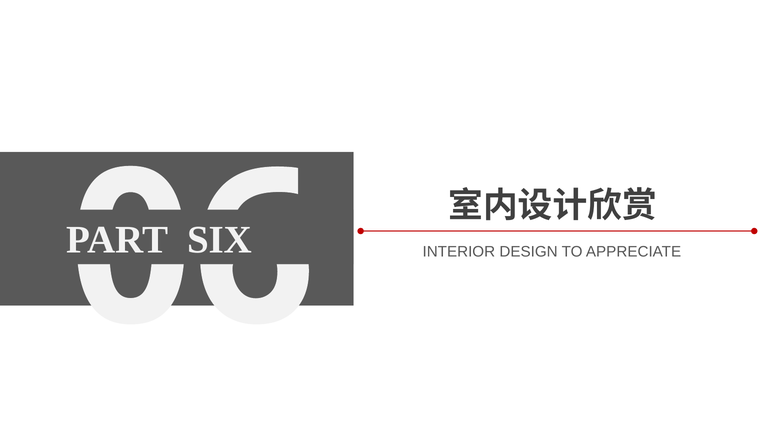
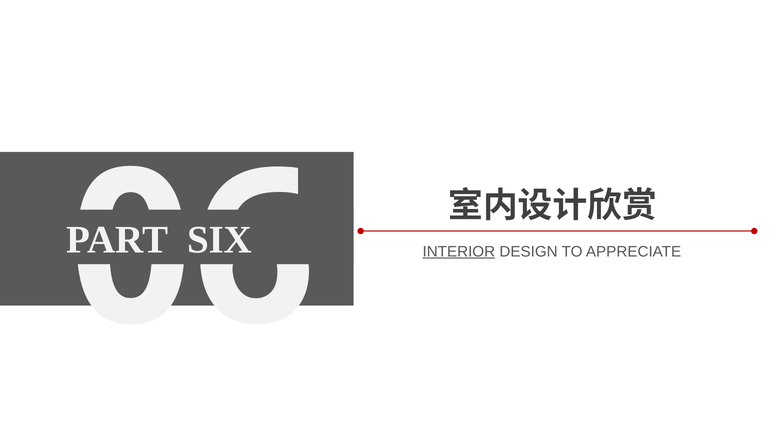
INTERIOR underline: none -> present (459, 252)
